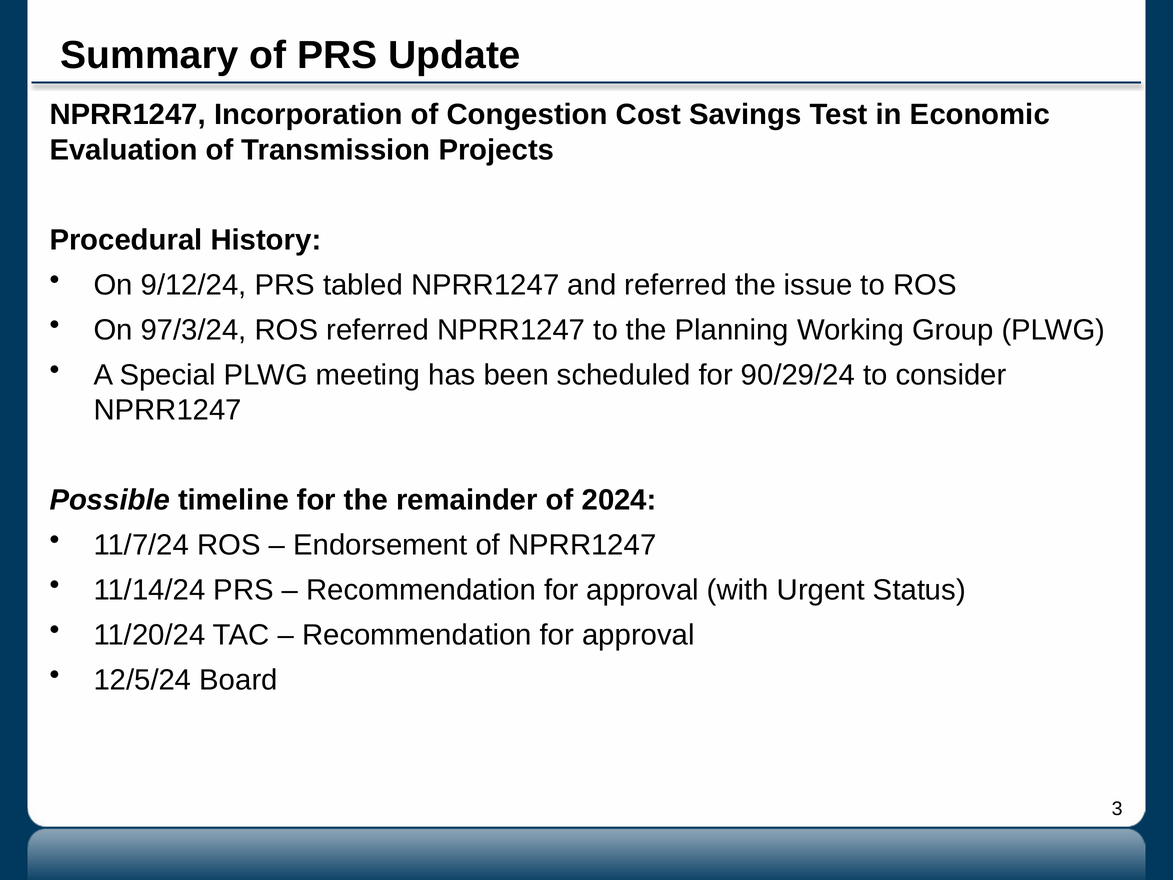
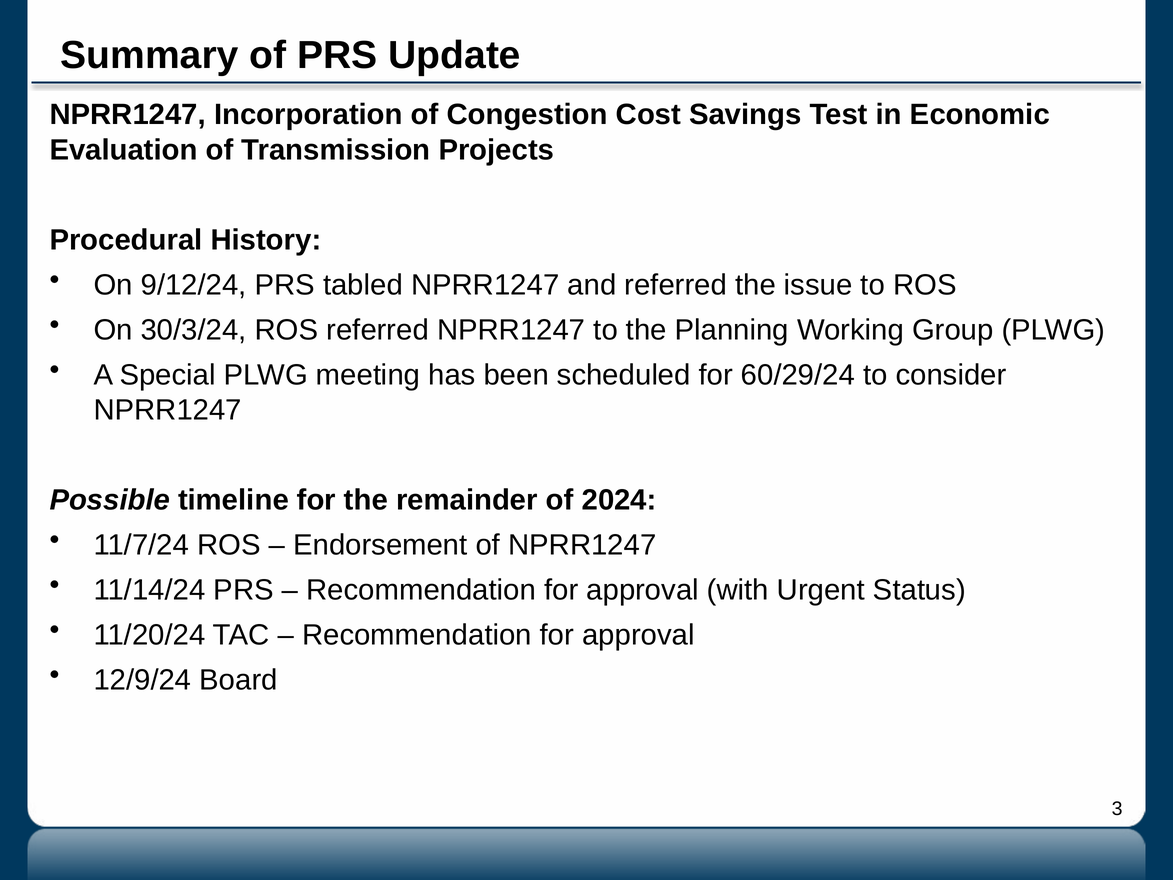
97/3/24: 97/3/24 -> 30/3/24 (194, 330)
90/29/24: 90/29/24 -> 60/29/24 (798, 375)
12/5/24: 12/5/24 -> 12/9/24 (142, 680)
